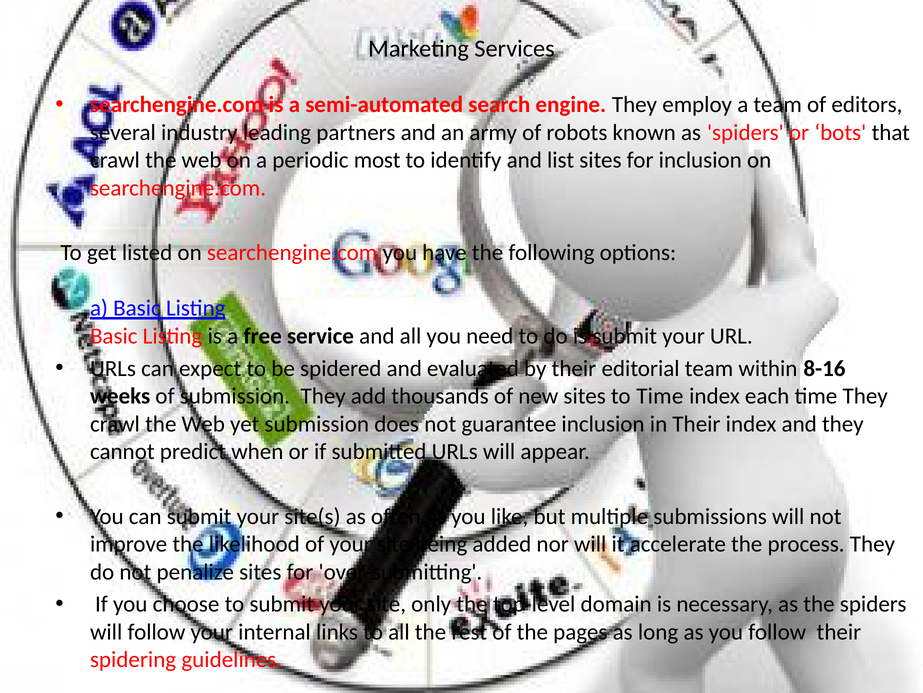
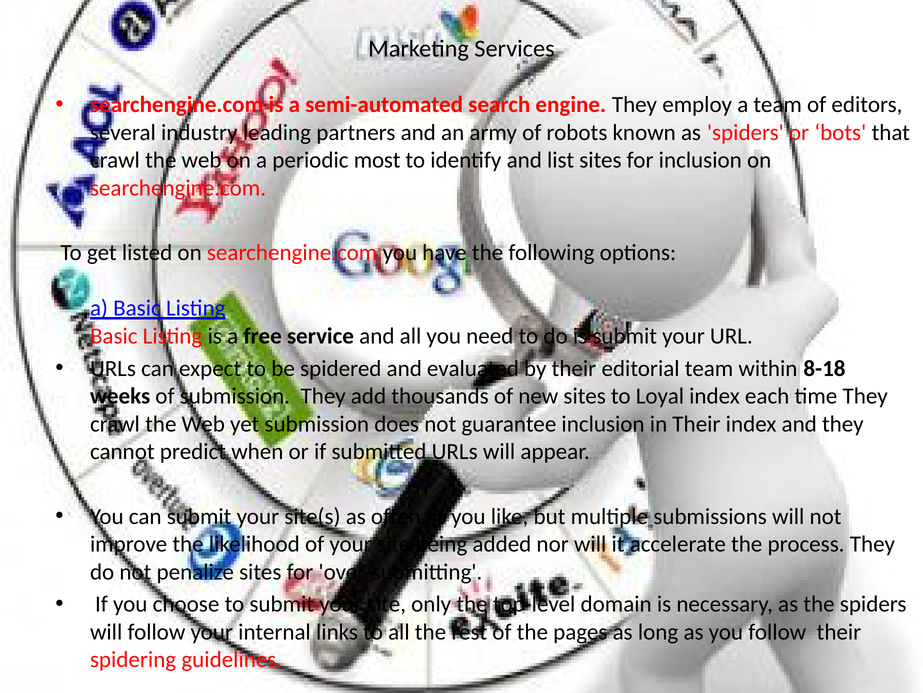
8-16: 8-16 -> 8-18 (824, 368)
to Time: Time -> Loyal (660, 396)
